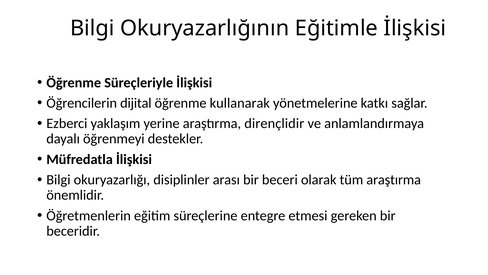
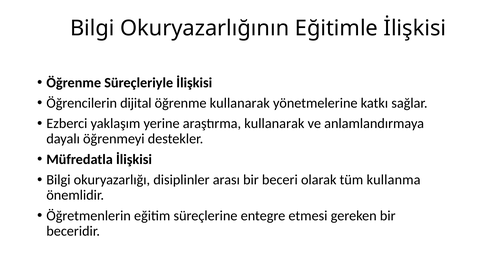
araştırma dirençlidir: dirençlidir -> kullanarak (274, 123)
tüm araştırma: araştırma -> kullanma (394, 180)
